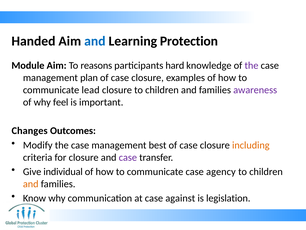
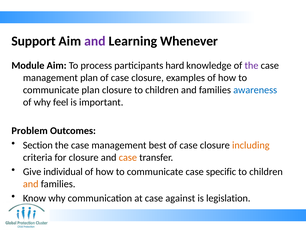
Handed: Handed -> Support (34, 41)
and colour: blue -> purple (95, 41)
Protection: Protection -> Whenever (189, 41)
reasons: reasons -> process (96, 65)
communicate lead: lead -> plan (91, 90)
awareness colour: purple -> blue (255, 90)
Changes: Changes -> Problem (30, 131)
Modify: Modify -> Section (38, 145)
case colour: purple -> orange (128, 157)
agency: agency -> specific (221, 171)
